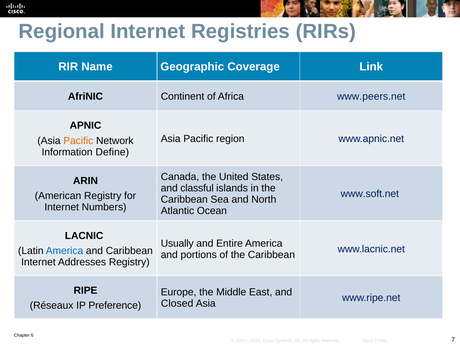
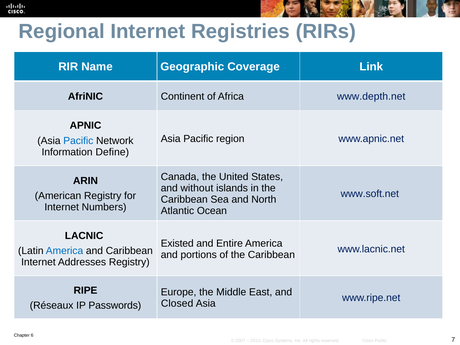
www.peers.net: www.peers.net -> www.depth.net (371, 97)
Pacific colour: orange -> blue (78, 141)
classful: classful -> without (197, 188)
Usually: Usually -> Existed (177, 243)
Preference: Preference -> Passwords (115, 306)
